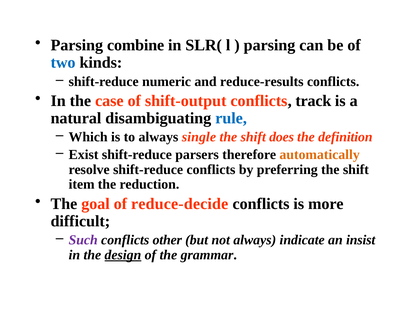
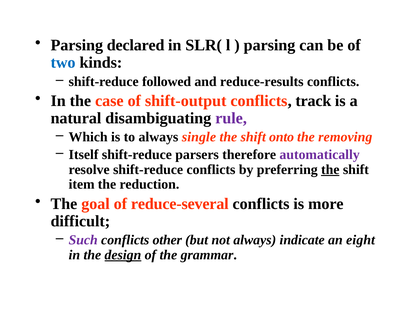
combine: combine -> declared (136, 45)
numeric: numeric -> followed (167, 81)
rule colour: blue -> purple (231, 118)
does: does -> onto (282, 137)
definition: definition -> removing (345, 137)
Exist: Exist -> Itself (84, 155)
automatically colour: orange -> purple (320, 155)
the underline: none -> present (330, 169)
reduce-decide: reduce-decide -> reduce-several (180, 204)
insist: insist -> eight (361, 240)
